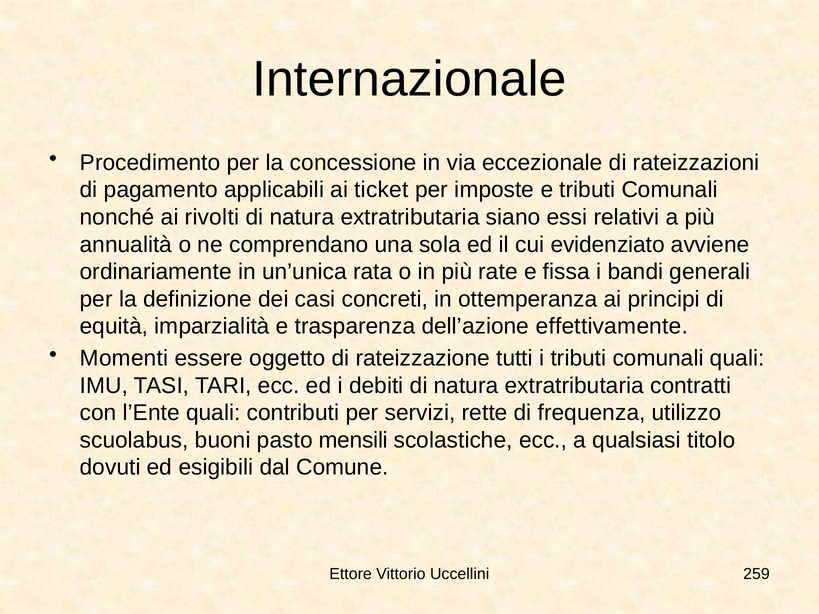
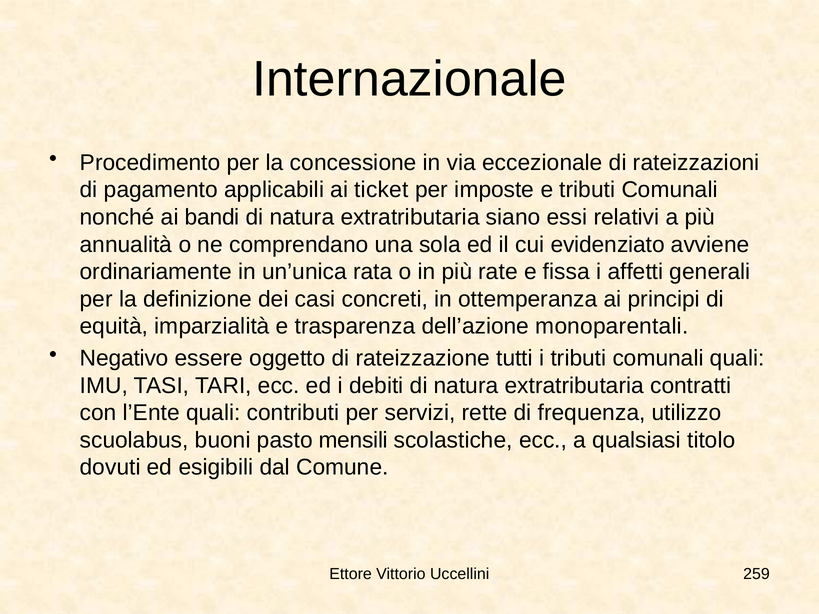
rivolti: rivolti -> bandi (212, 217)
bandi: bandi -> affetti (635, 272)
effettivamente: effettivamente -> monoparentali (612, 327)
Momenti: Momenti -> Negativo (124, 358)
